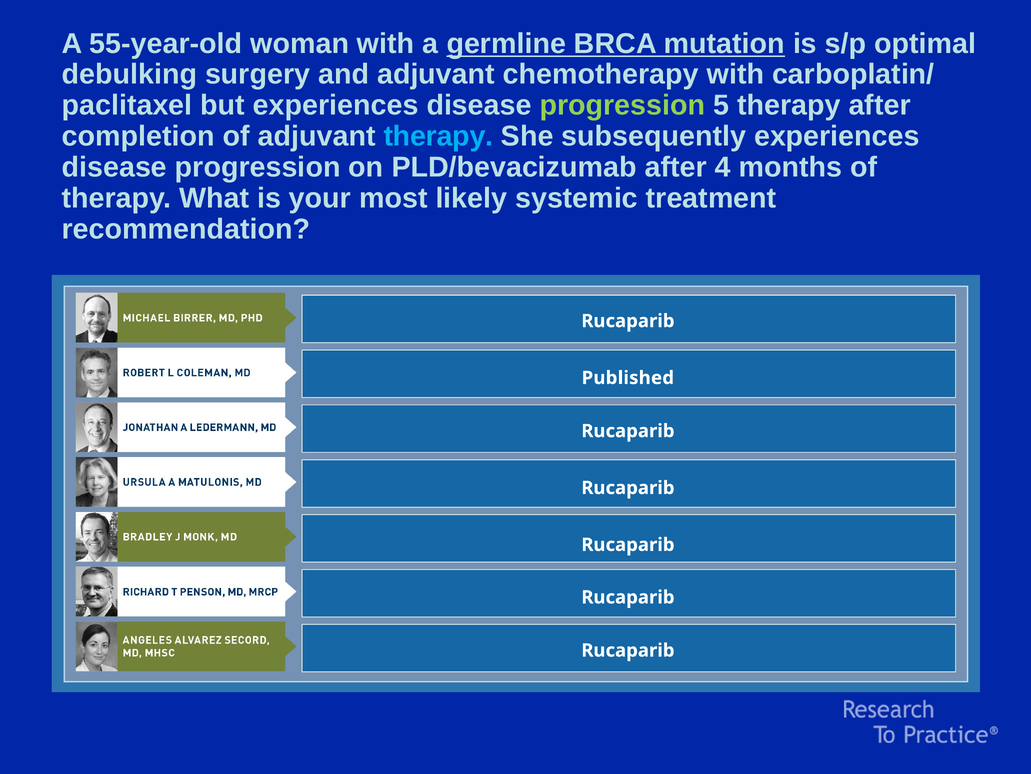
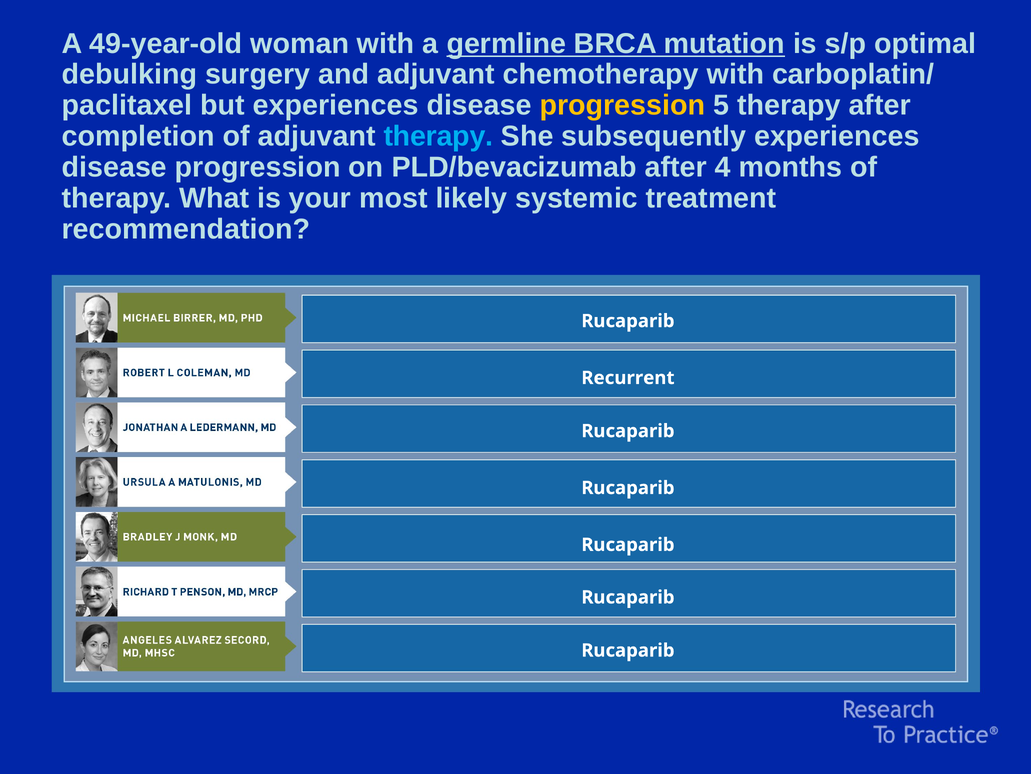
55-year-old: 55-year-old -> 49-year-old (166, 44)
progression colour: light green -> yellow (622, 105)
Published: Published -> Recurrent (628, 378)
